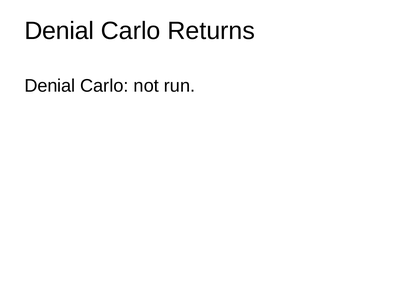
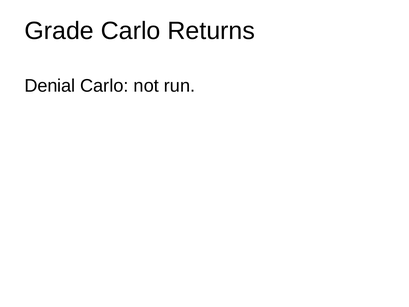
Denial: Denial -> Grade (59, 31)
